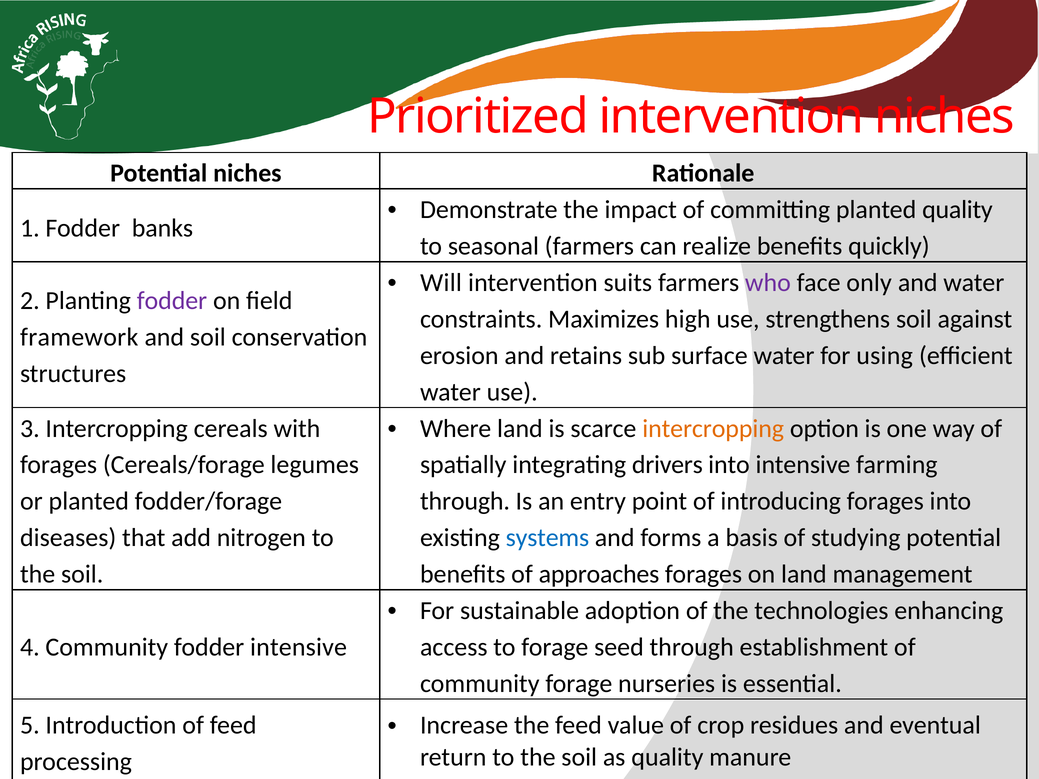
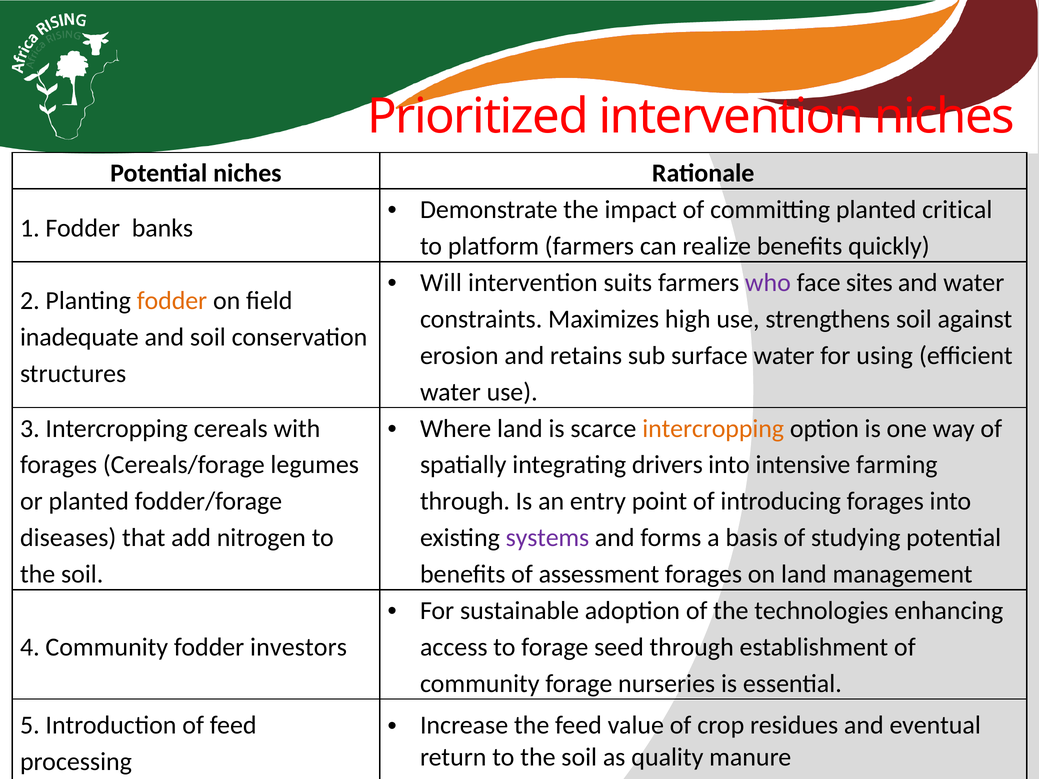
planted quality: quality -> critical (957, 210)
seasonal: seasonal -> platform (493, 246)
only: only -> sites (869, 283)
fodder colour: purple -> orange (172, 301)
framework: framework -> inadequate (79, 337)
systems colour: blue -> purple (547, 538)
approaches: approaches -> assessment (599, 574)
fodder intensive: intensive -> investors (299, 647)
